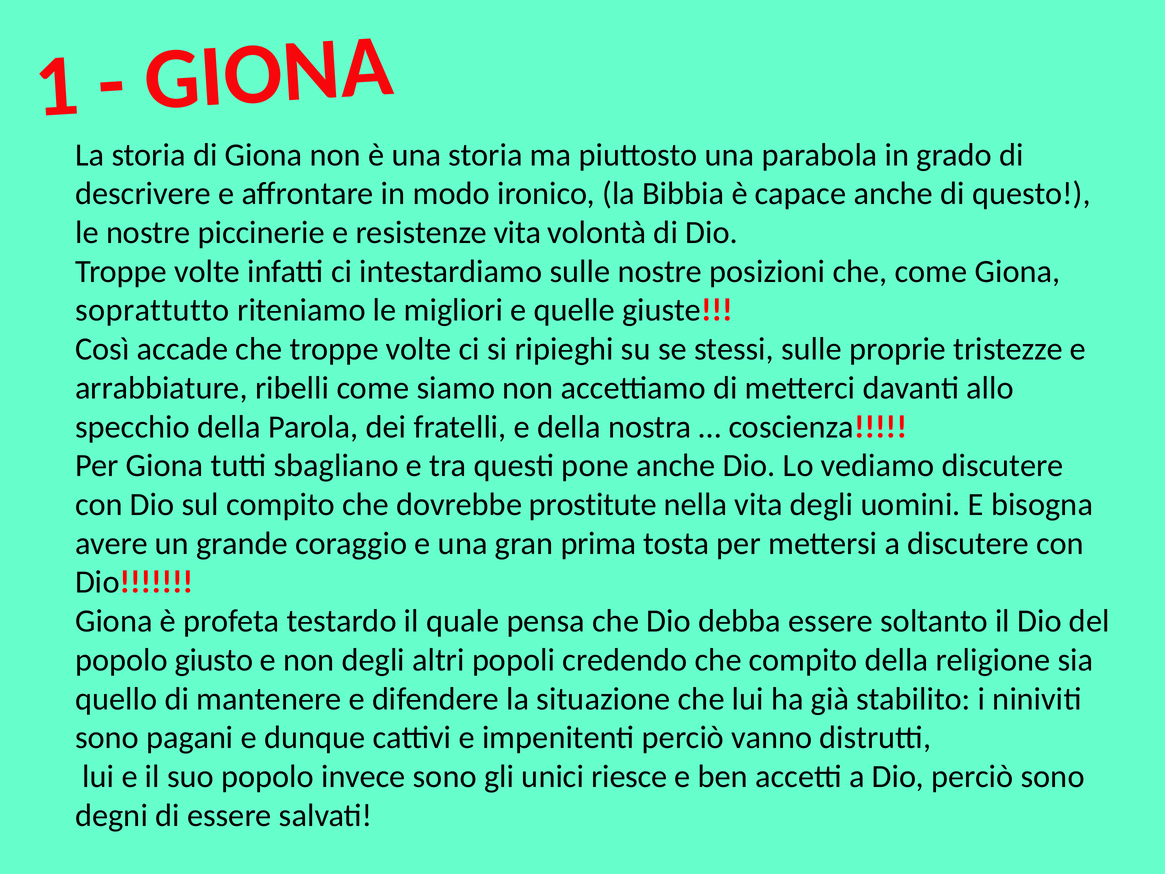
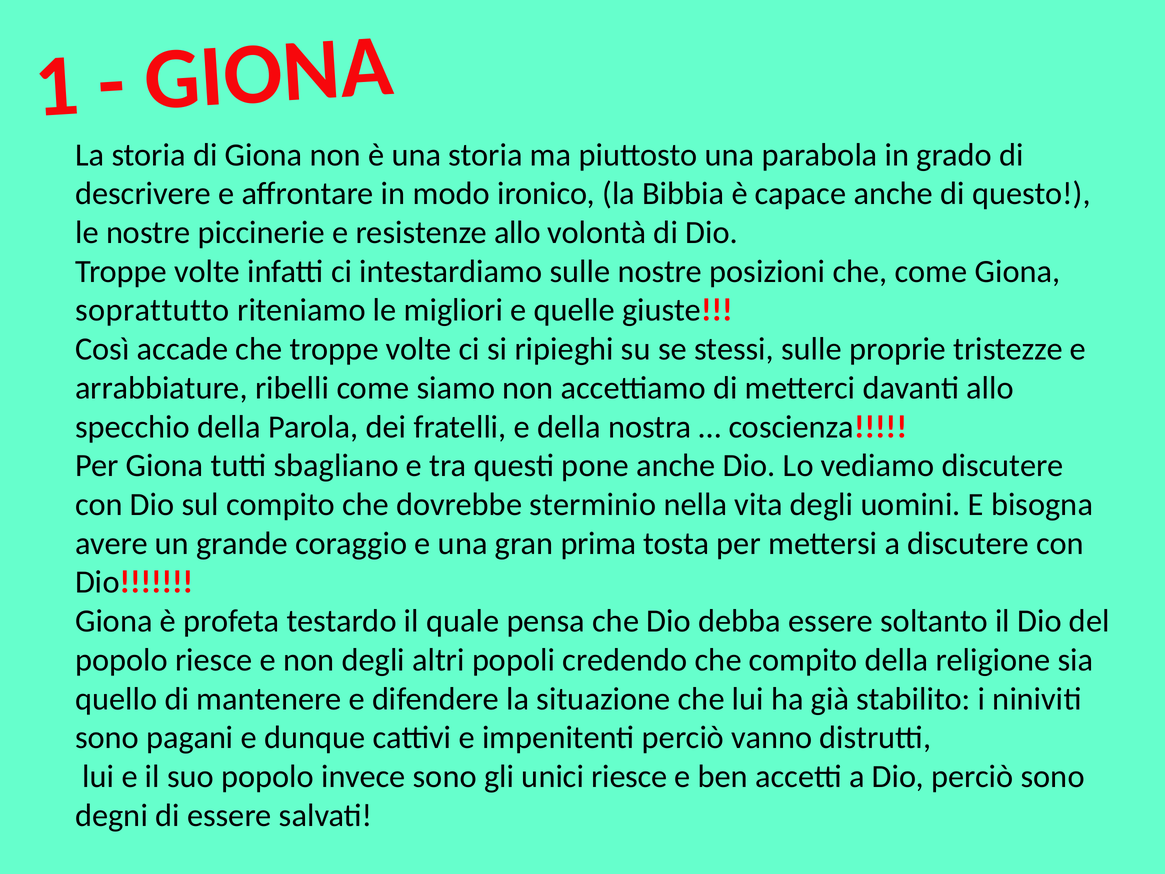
resistenze vita: vita -> allo (517, 232)
prostitute: prostitute -> sterminio (593, 504)
popolo giusto: giusto -> riesce (214, 660)
